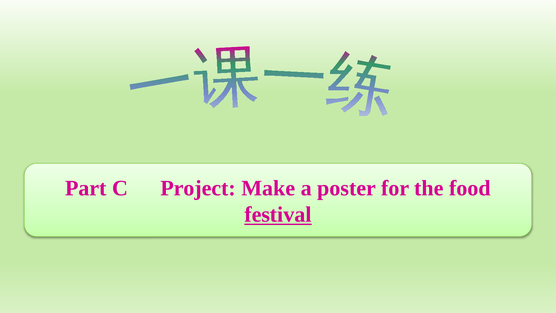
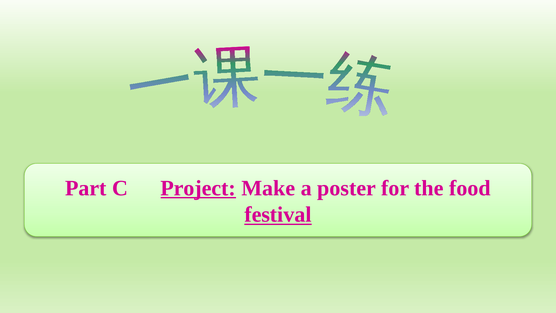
Project underline: none -> present (198, 188)
